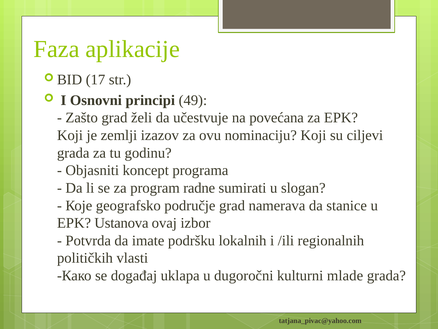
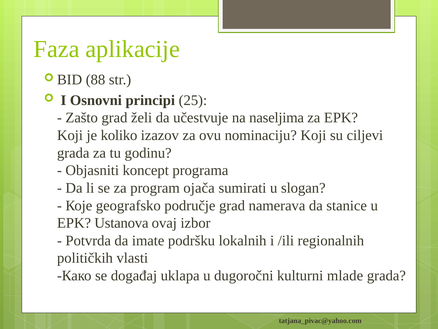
17: 17 -> 88 (95, 80)
49: 49 -> 25 (193, 100)
povećana: povećana -> naseljima (277, 118)
zemlji: zemlji -> koliko (119, 135)
radne: radne -> ojača (199, 188)
